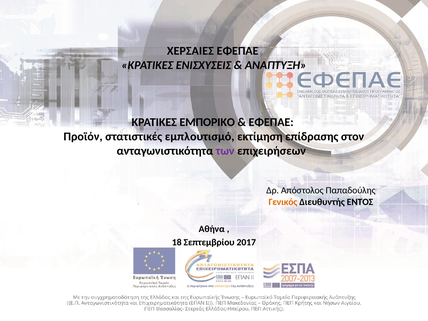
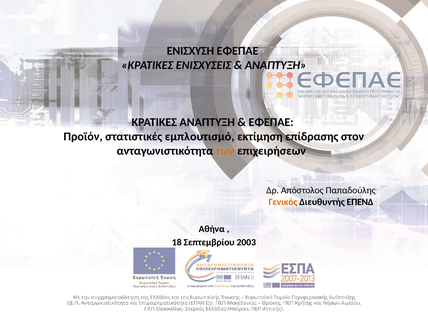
ΧΕΡΣΑΙΕΣ: ΧΕΡΣΑΙΕΣ -> ΕΝΙΣΧΥΣΗ (190, 51)
ΚΡΑΤΙΚΕΣ ΕΜΠΟΡΙΚΟ: ΕΜΠΟΡΙΚΟ -> ΑΝΑΠΤΥΞΗ (207, 122)
των colour: purple -> orange (225, 151)
ΕΝΤΟΣ: ΕΝΤΟΣ -> ΕΠΕΝΔ (360, 202)
2017: 2017 -> 2003 (246, 243)
